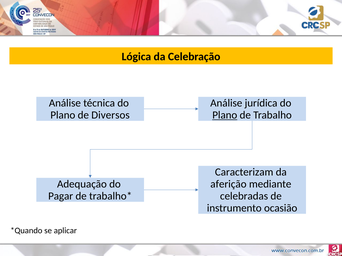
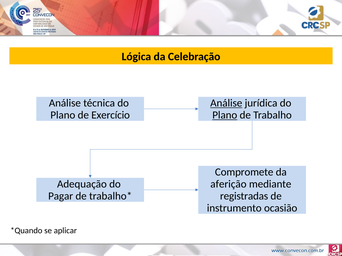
Análise underline: none -> present (226, 103)
Diversos: Diversos -> Exercício (111, 115)
Caracterizam: Caracterizam -> Compromete (244, 172)
celebradas: celebradas -> registradas (244, 196)
